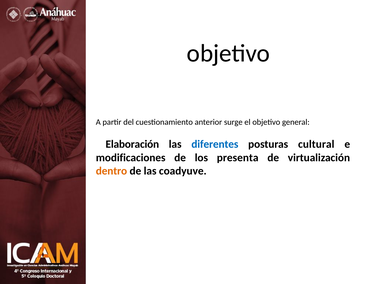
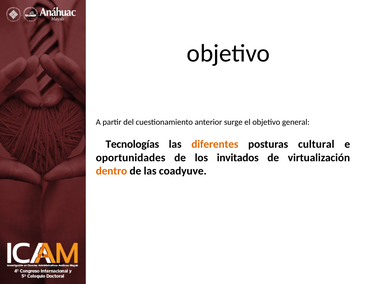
Elaboración: Elaboración -> Tecnologías (132, 144)
diferentes colour: blue -> orange (215, 144)
modificaciones: modificaciones -> oportunidades (131, 158)
presenta: presenta -> invitados (238, 158)
